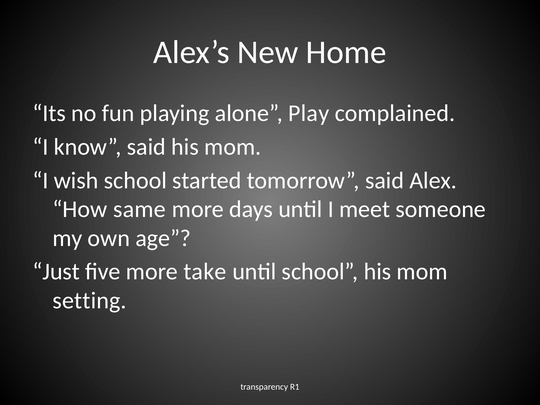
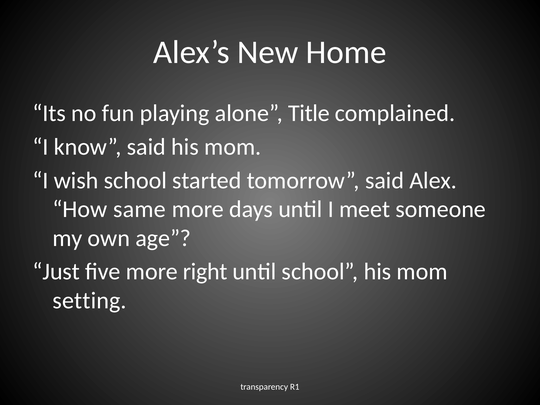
Play: Play -> Title (309, 113)
take: take -> right (205, 272)
